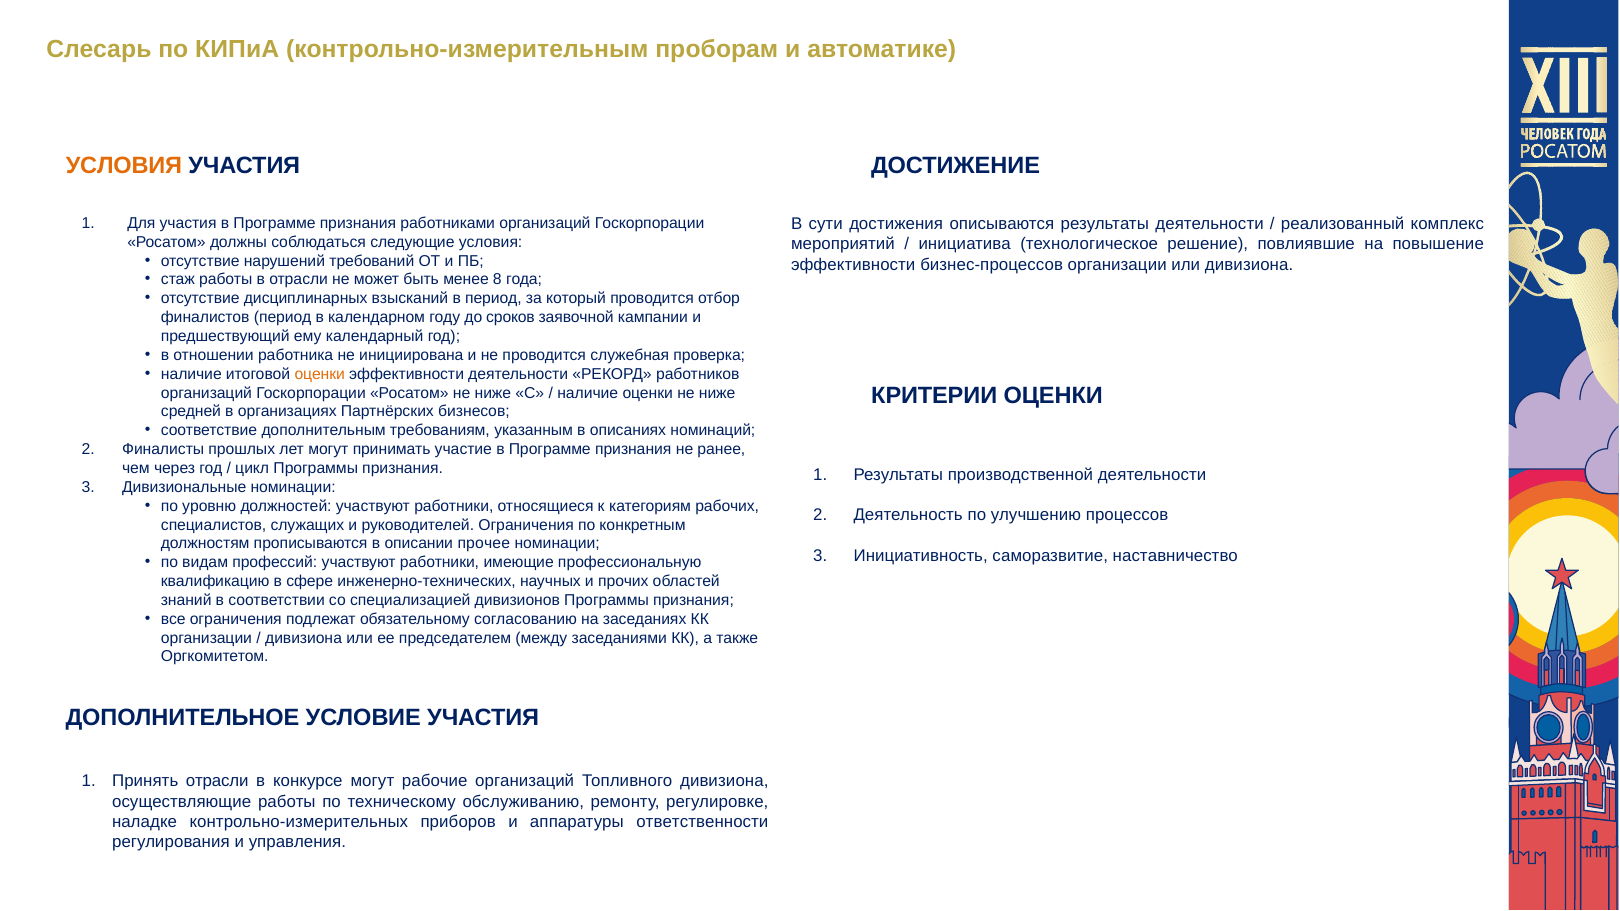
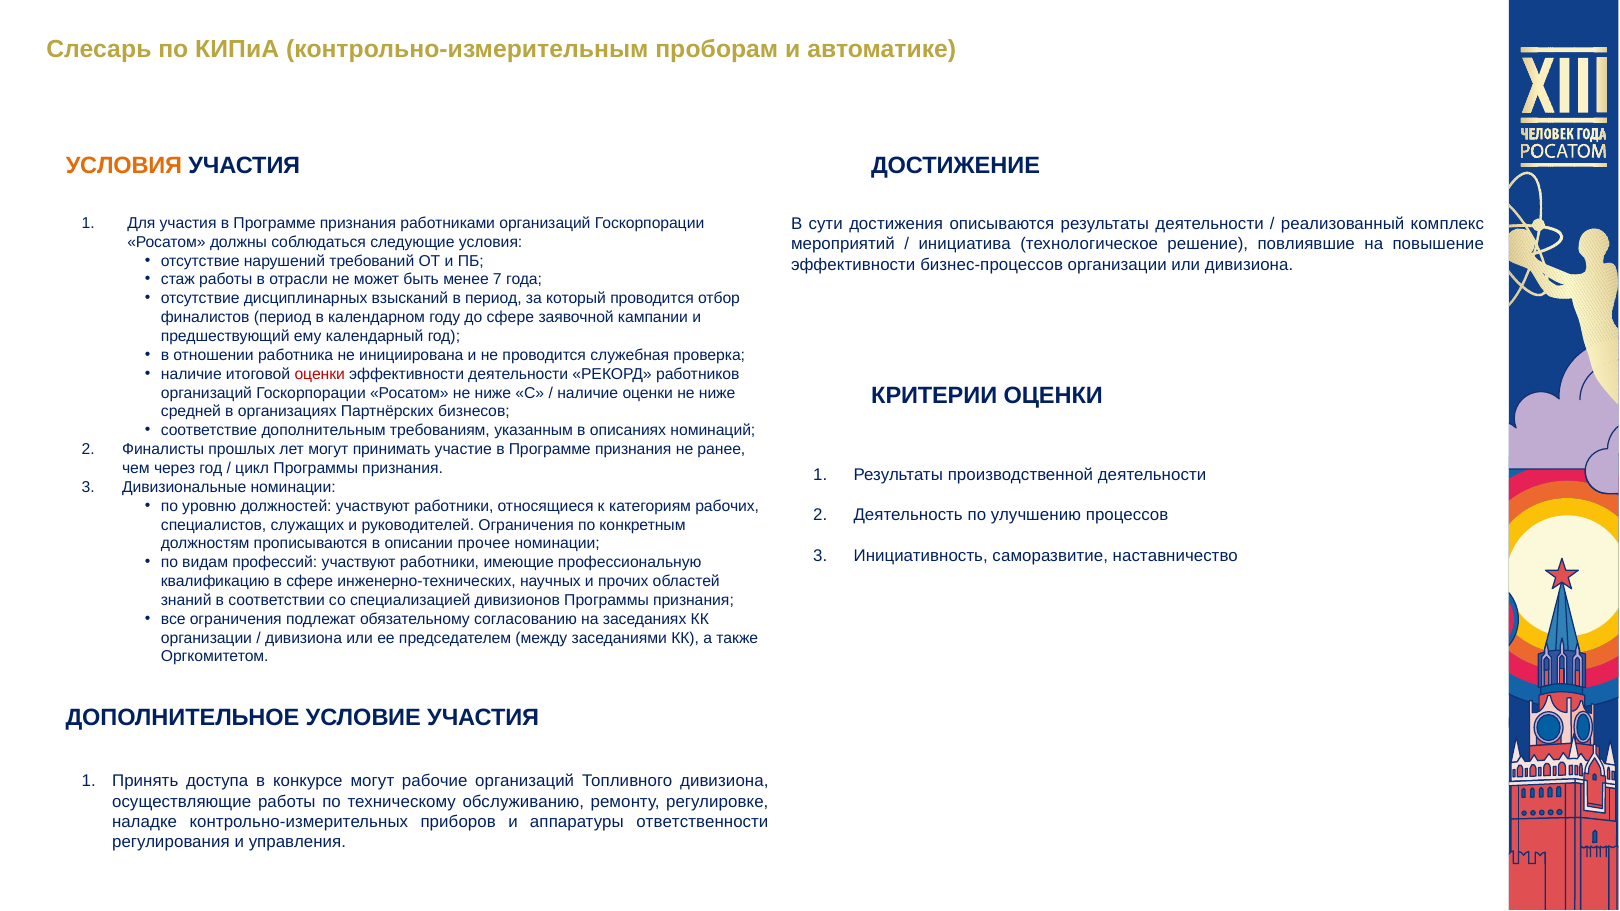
8: 8 -> 7 (497, 280)
до сроков: сроков -> сфере (510, 318)
оценки colour: orange -> red (320, 374)
Принять отрасли: отрасли -> доступа (217, 782)
